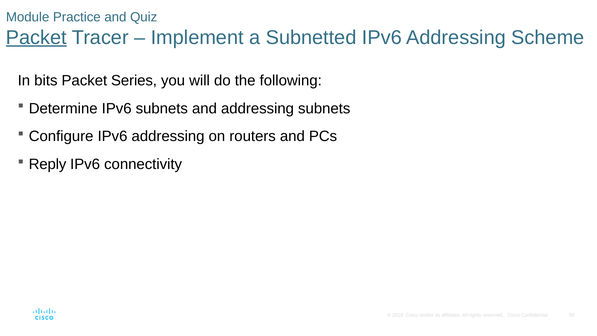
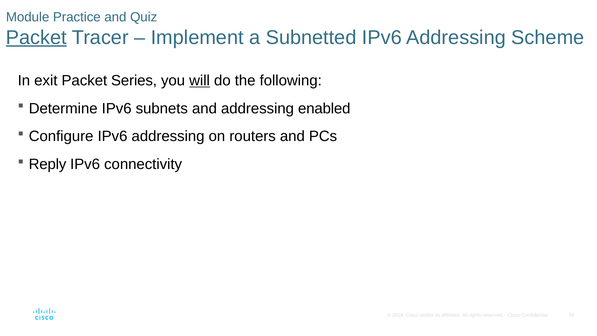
bits: bits -> exit (46, 81)
will underline: none -> present (200, 81)
addressing subnets: subnets -> enabled (324, 108)
